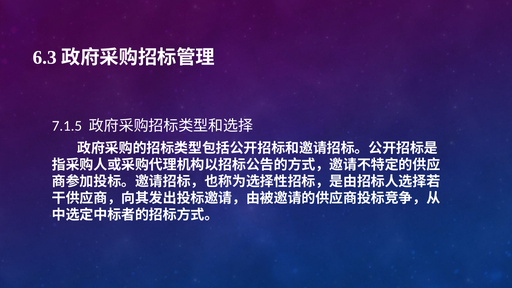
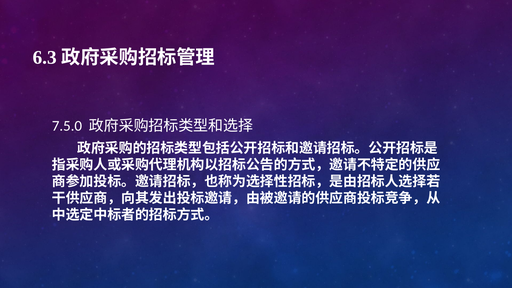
7.1.5: 7.1.5 -> 7.5.0 (67, 126)
